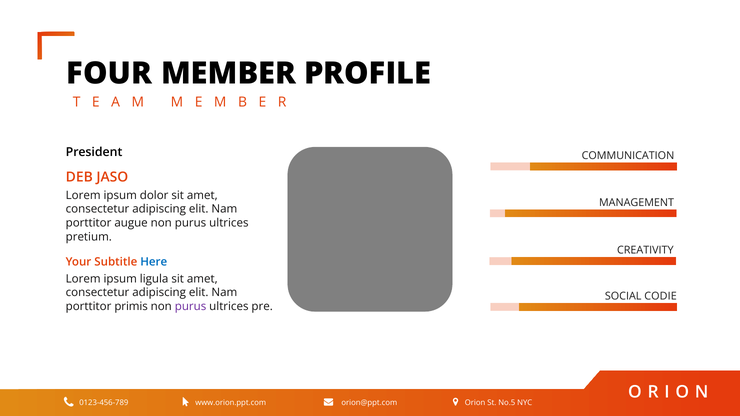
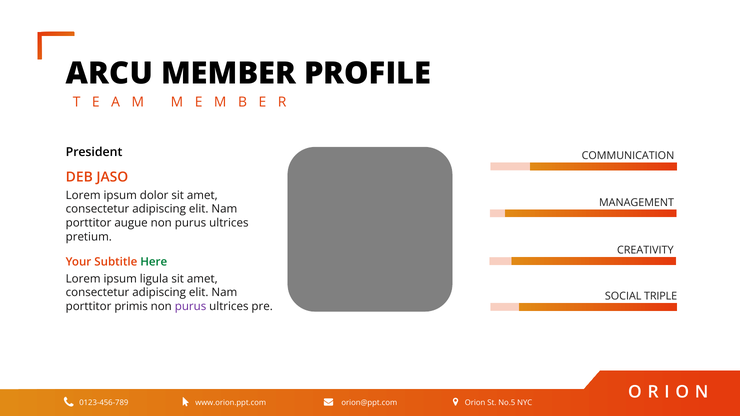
FOUR: FOUR -> ARCU (109, 73)
Here colour: blue -> green (154, 262)
CODIE: CODIE -> TRIPLE (661, 296)
